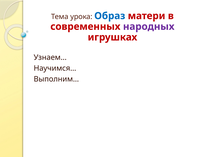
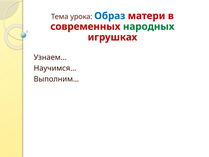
народных colour: purple -> green (149, 27)
